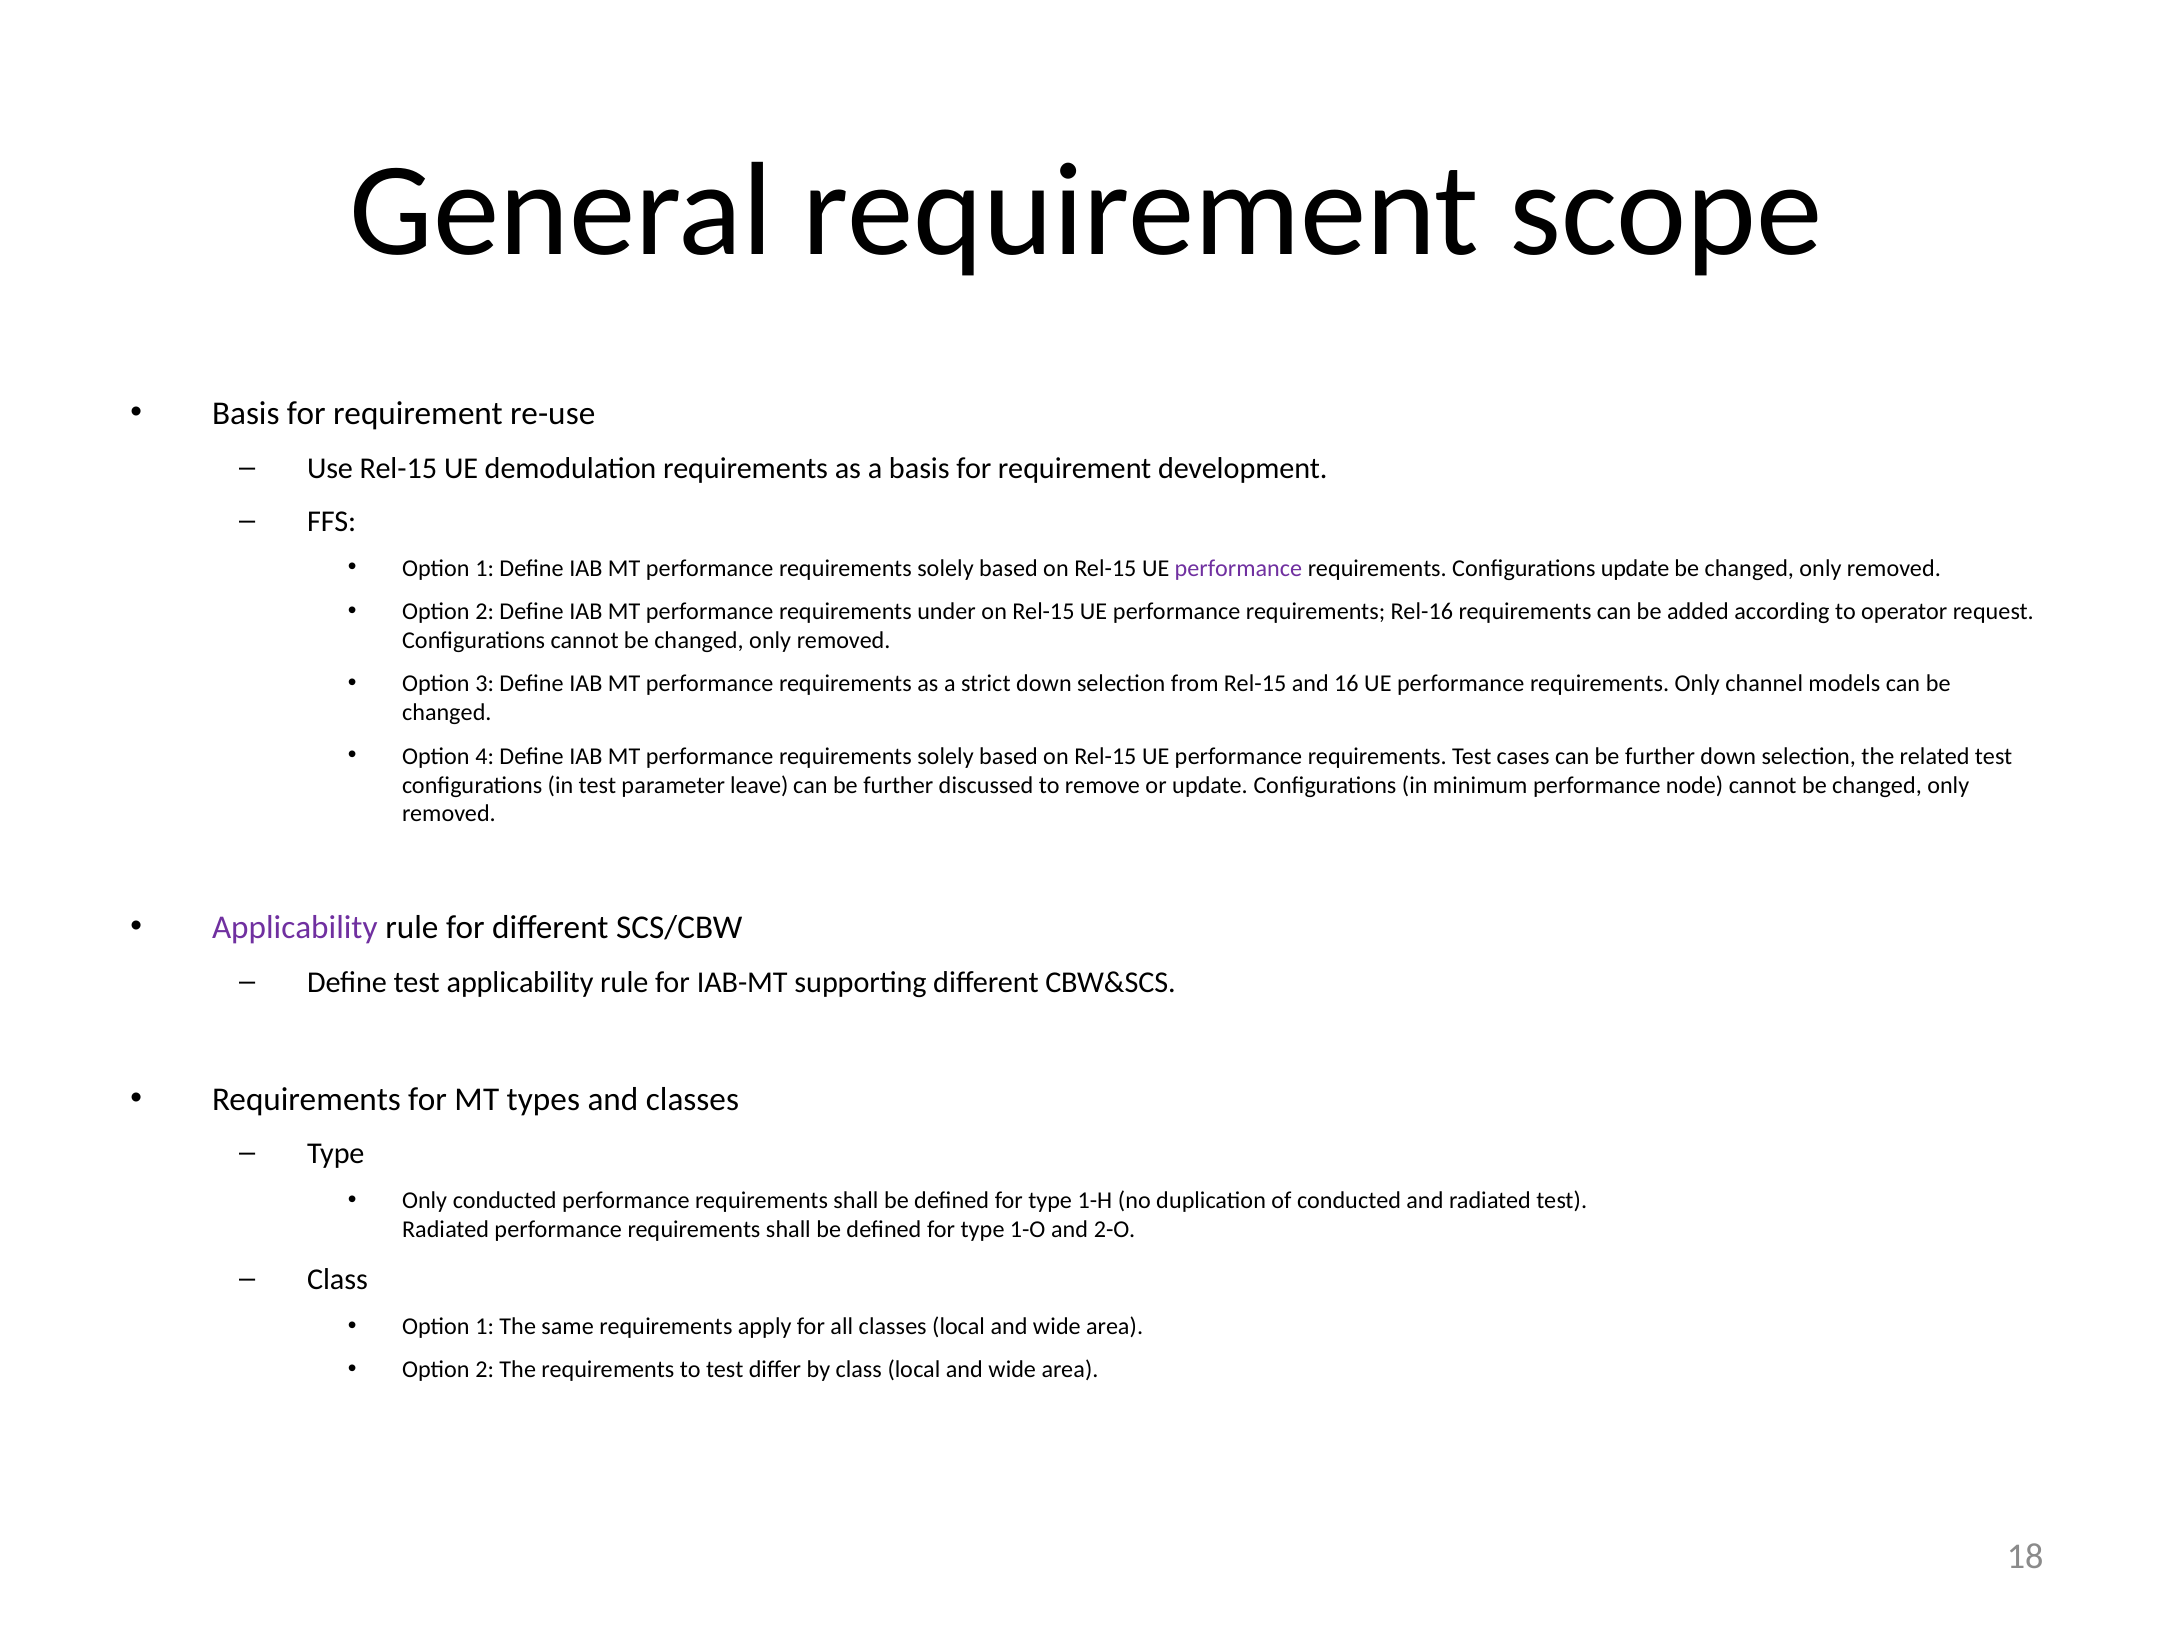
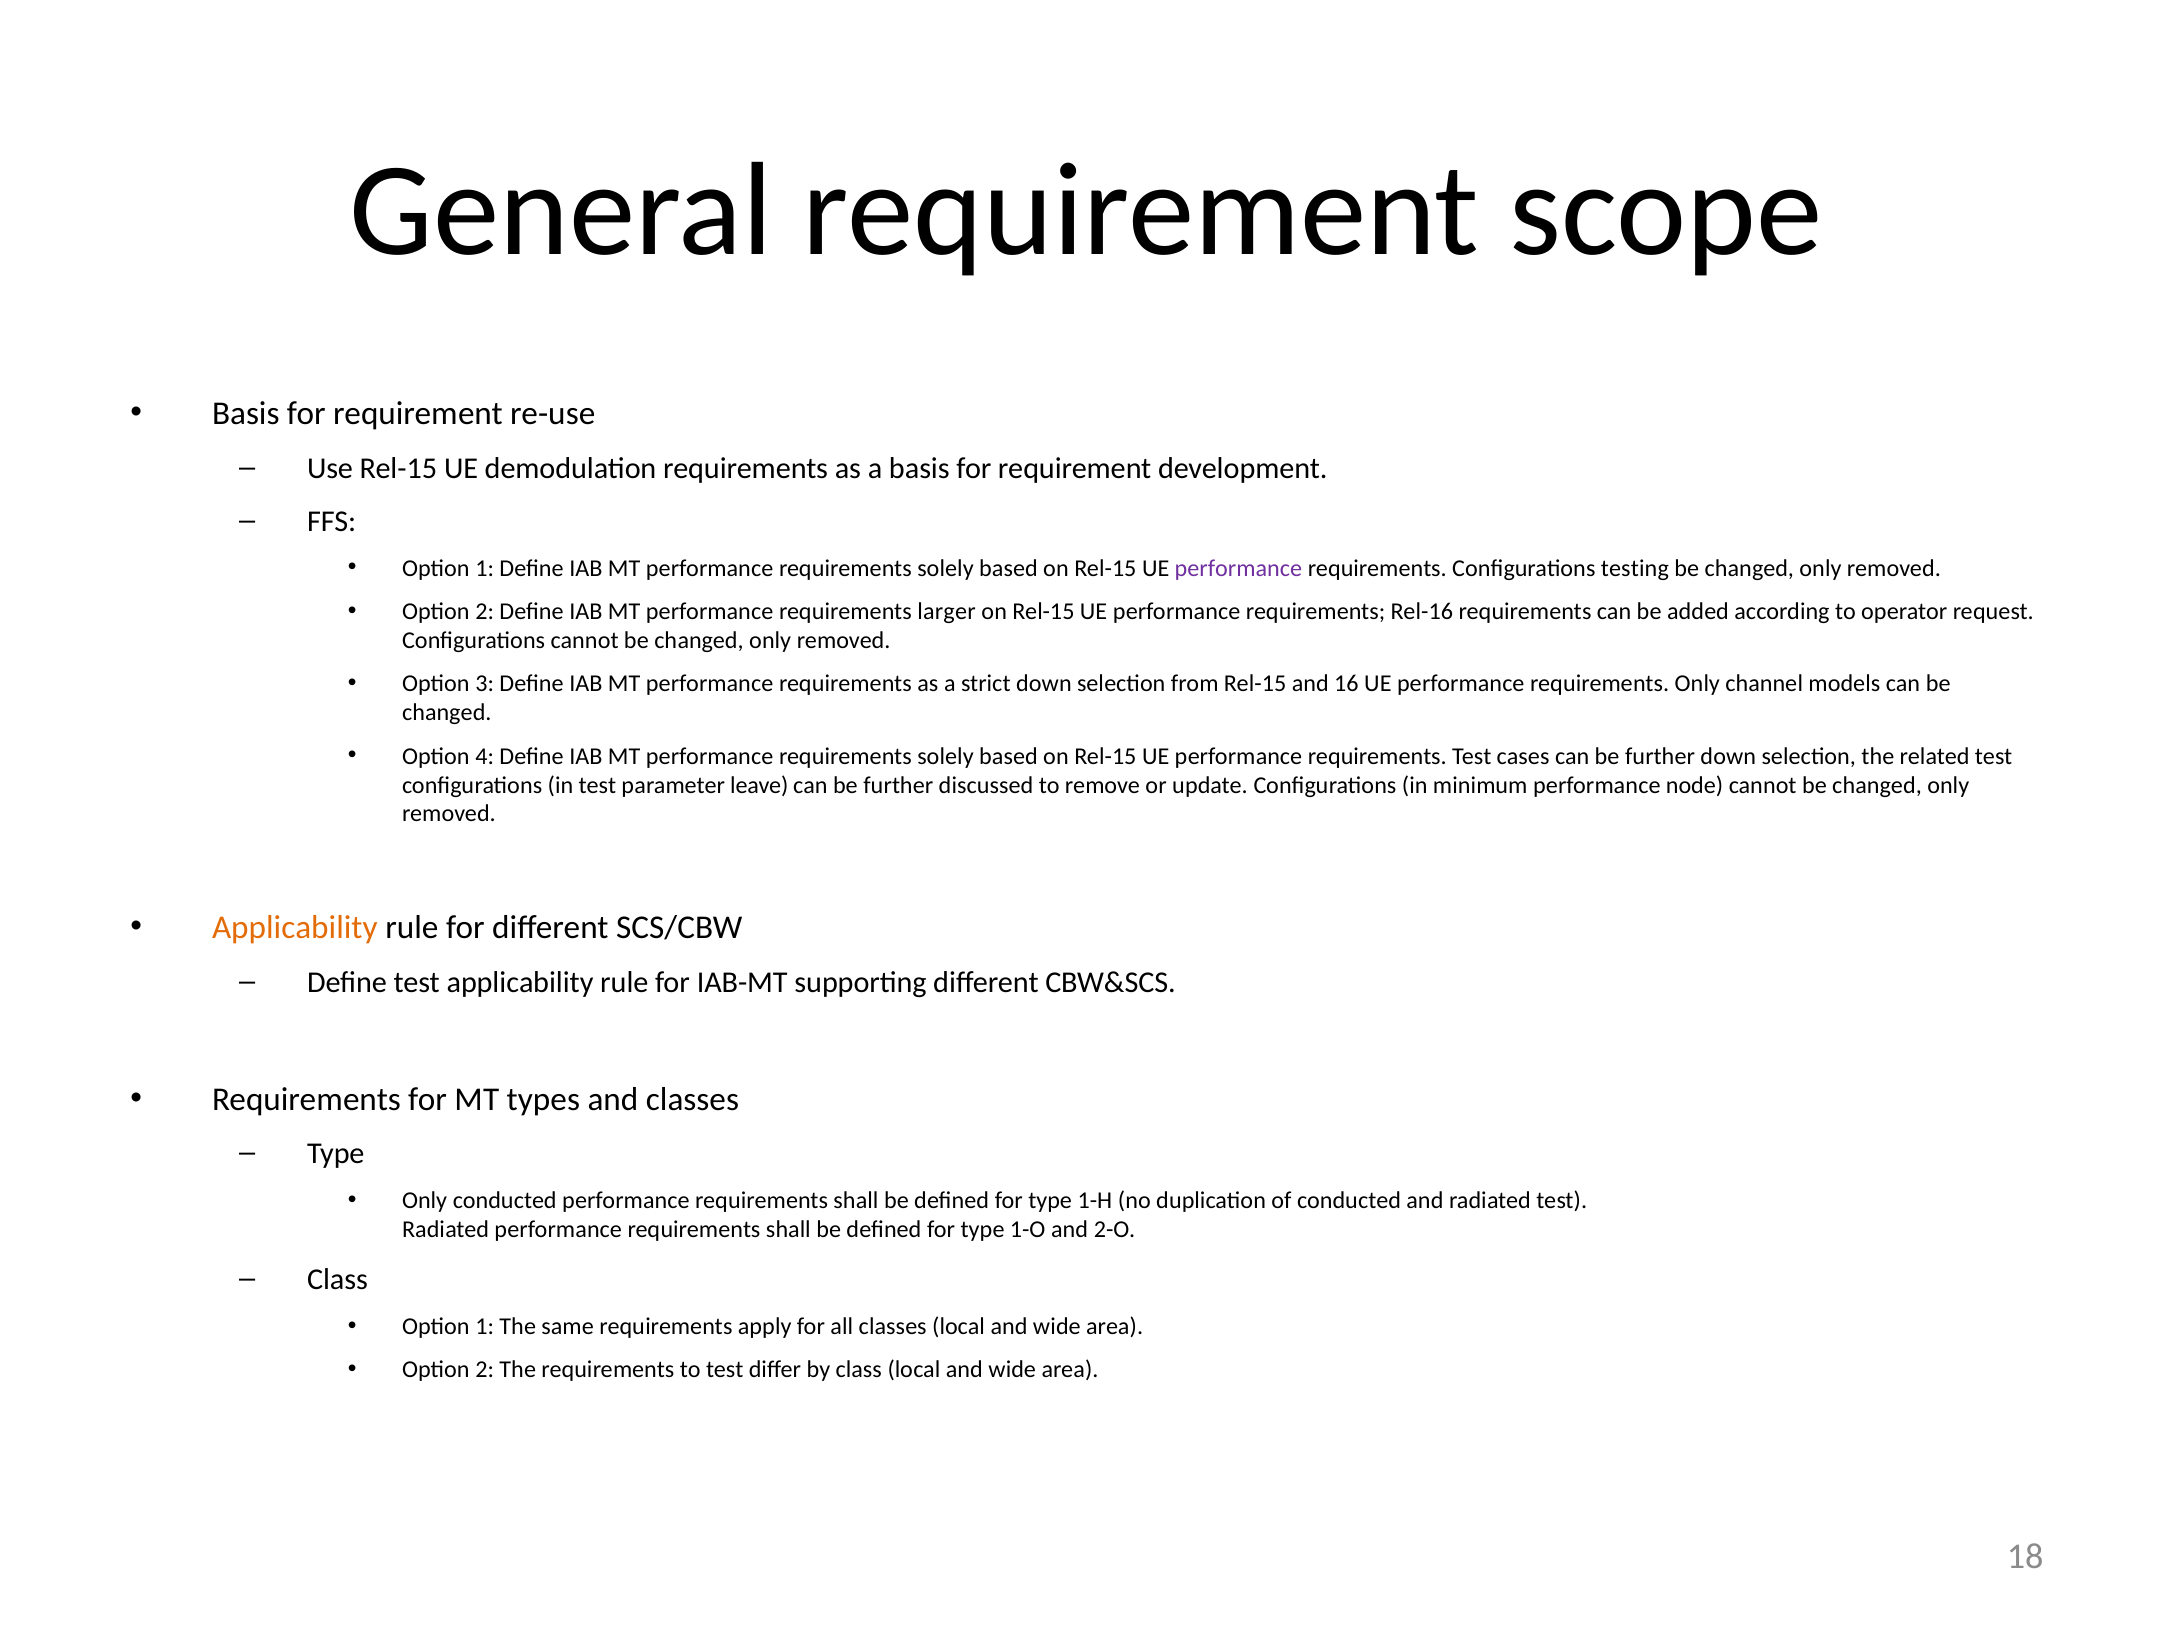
Configurations update: update -> testing (1635, 568)
under: under -> larger (946, 612)
Applicability colour: purple -> orange (295, 928)
